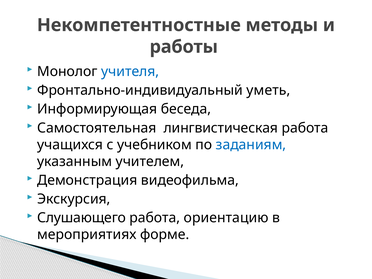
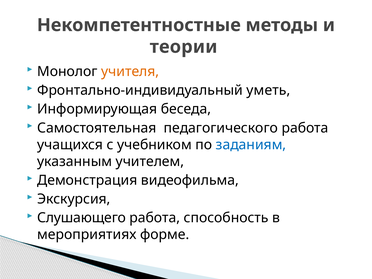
работы: работы -> теории (184, 47)
учителя colour: blue -> orange (130, 71)
лингвистическая: лингвистическая -> педагогического (221, 128)
ориентацию: ориентацию -> способность (226, 218)
